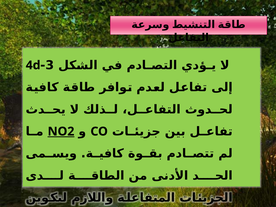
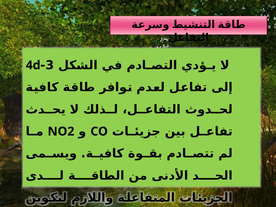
NO2 underline: present -> none (61, 131)
